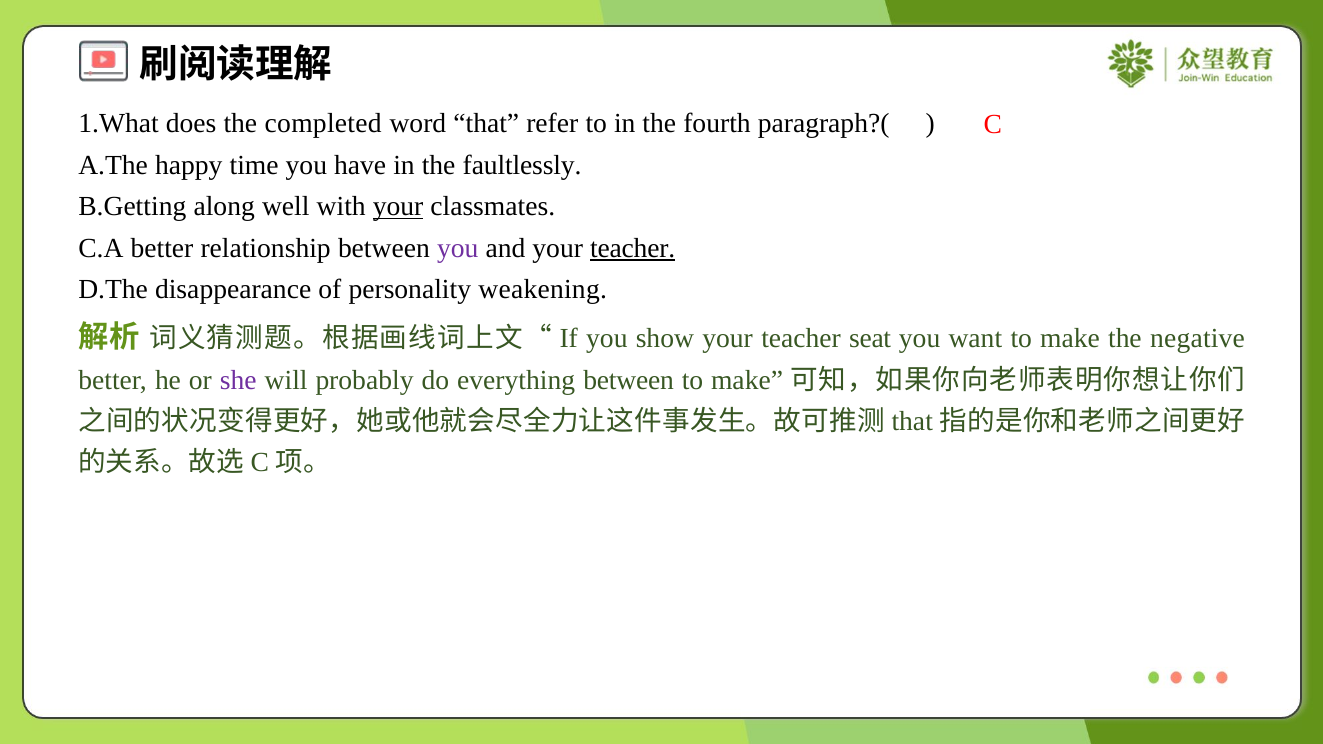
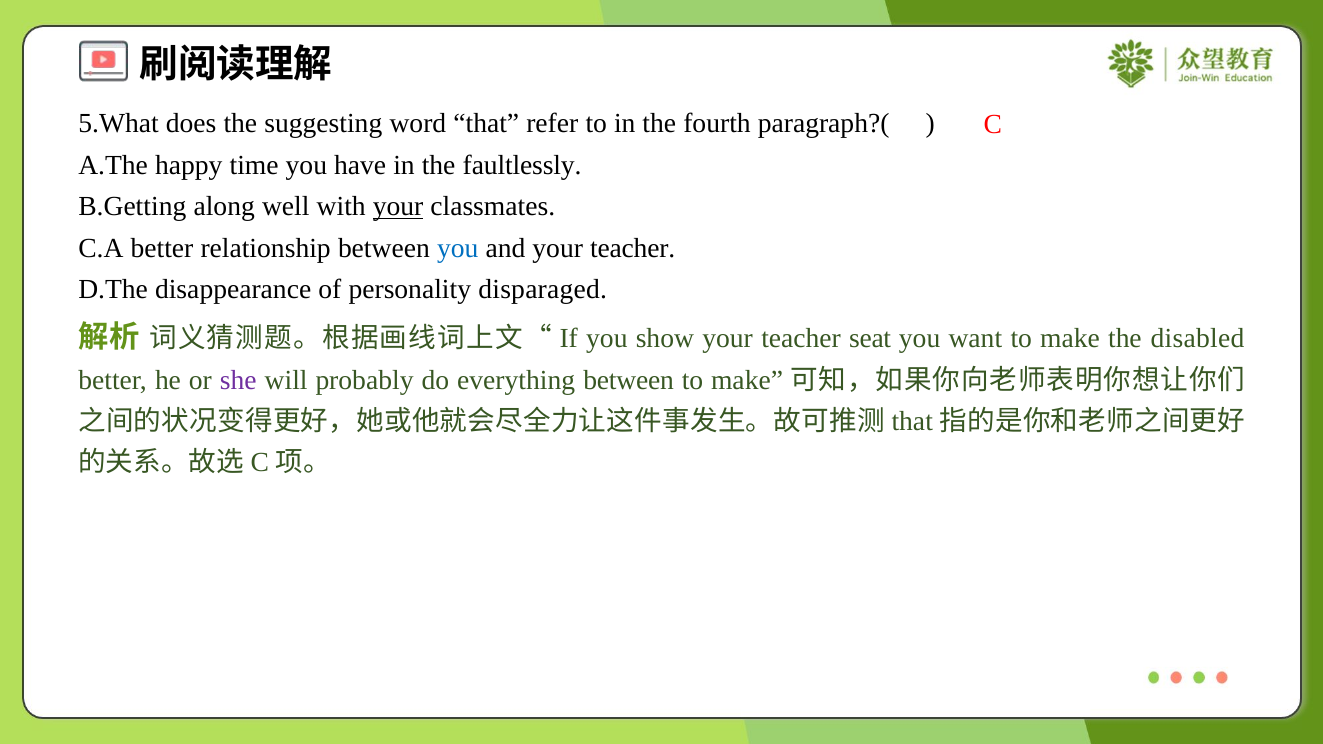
1.What: 1.What -> 5.What (119, 124)
completed: completed -> suggesting (323, 124)
you colour: purple -> blue (458, 248)
teacher underline: present -> none (633, 248)
weakening: weakening -> disparaged (543, 289)
negative: negative -> disabled (1198, 338)
